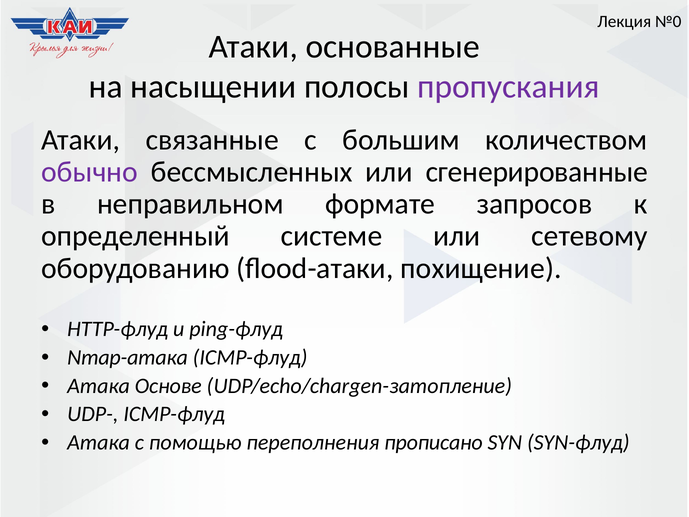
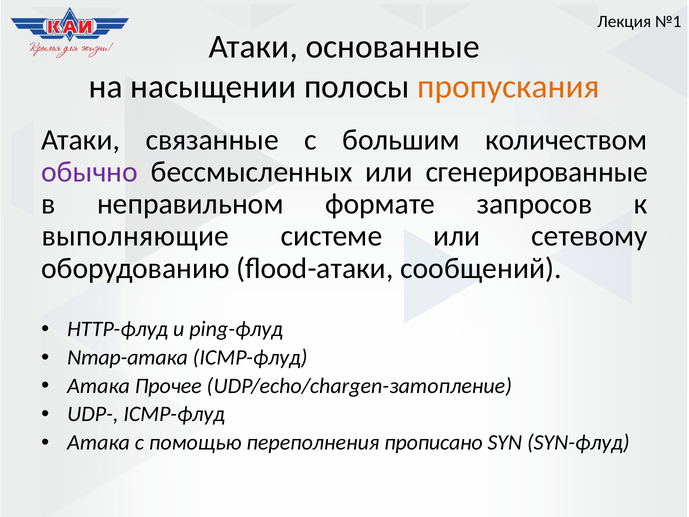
№0: №0 -> №1 (668, 22)
пропускания colour: purple -> orange (508, 87)
определенный: определенный -> выполняющие (135, 236)
похищение: похищение -> сообщений (481, 268)
Основе: Основе -> Прочее (168, 386)
